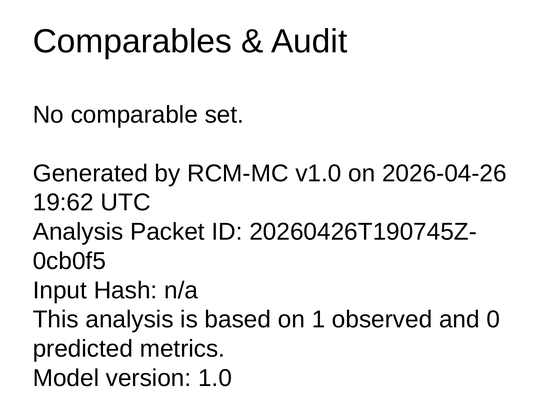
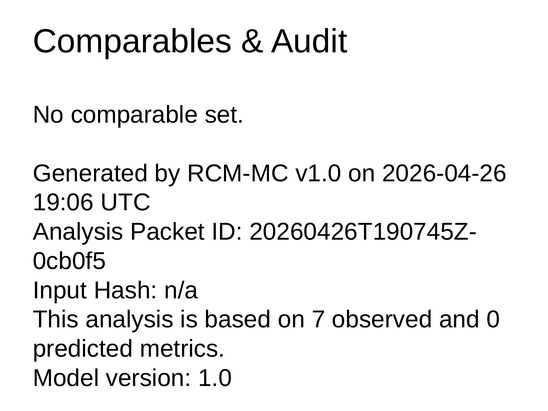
19:62: 19:62 -> 19:06 (63, 203)
1: 1 -> 7 (318, 320)
